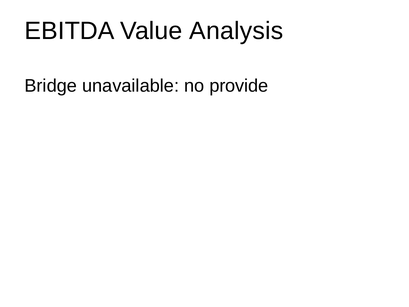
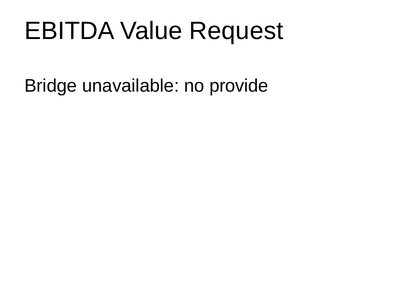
Analysis: Analysis -> Request (236, 31)
